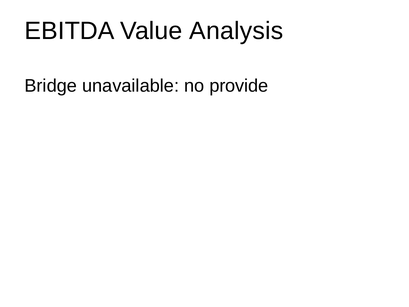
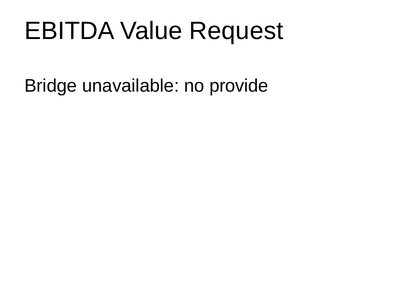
Analysis: Analysis -> Request (236, 31)
